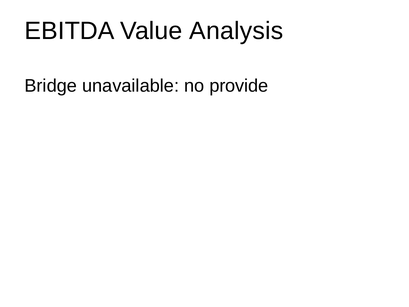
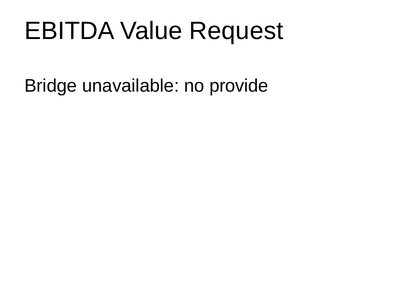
Analysis: Analysis -> Request (236, 31)
